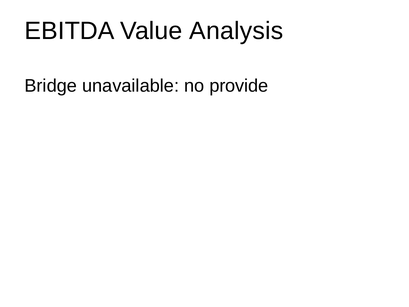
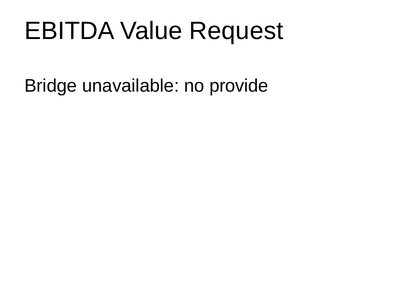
Analysis: Analysis -> Request (236, 31)
